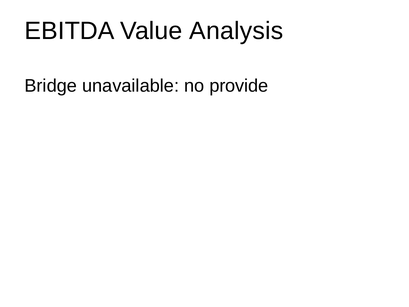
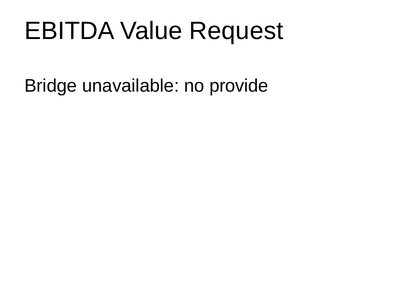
Analysis: Analysis -> Request (236, 31)
